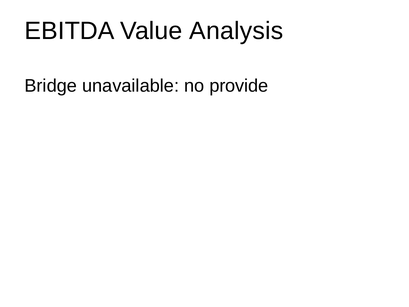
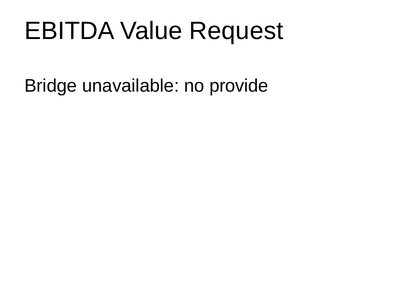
Analysis: Analysis -> Request (236, 31)
